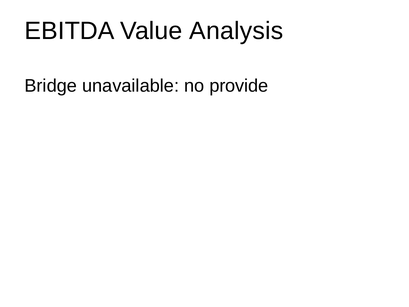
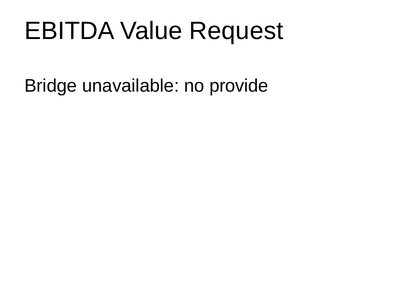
Analysis: Analysis -> Request (236, 31)
